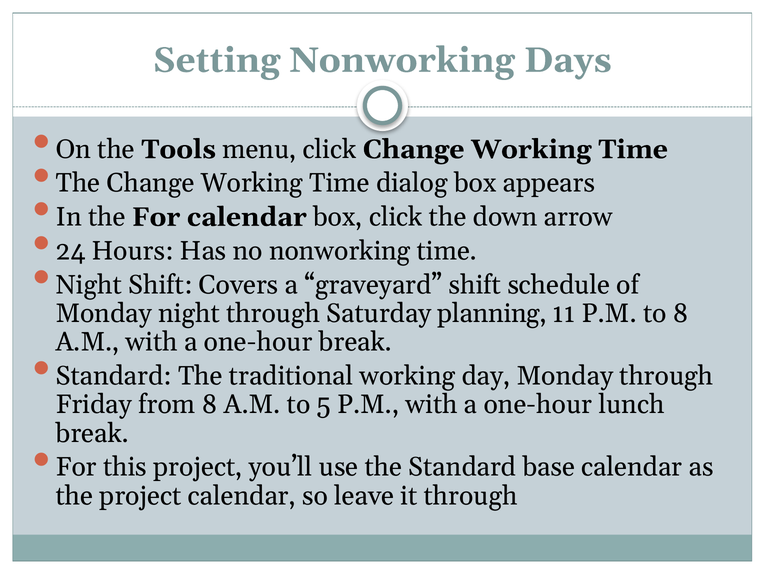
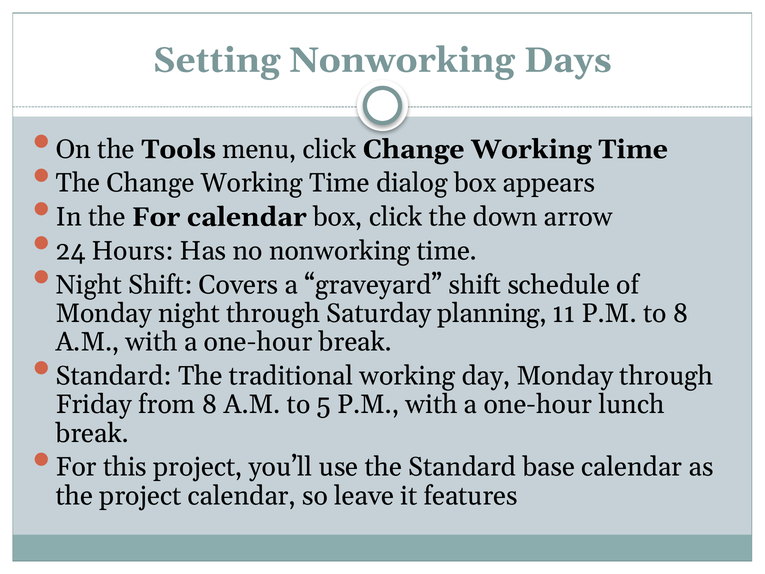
it through: through -> features (471, 496)
